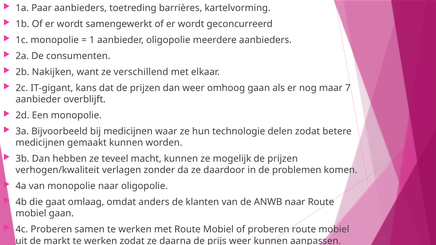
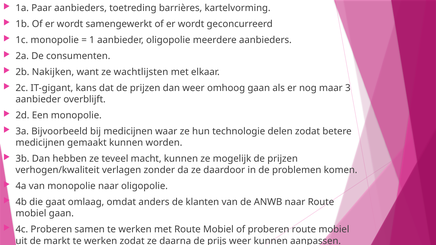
verschillend: verschillend -> wachtlijsten (141, 72)
7: 7 -> 3 (348, 88)
